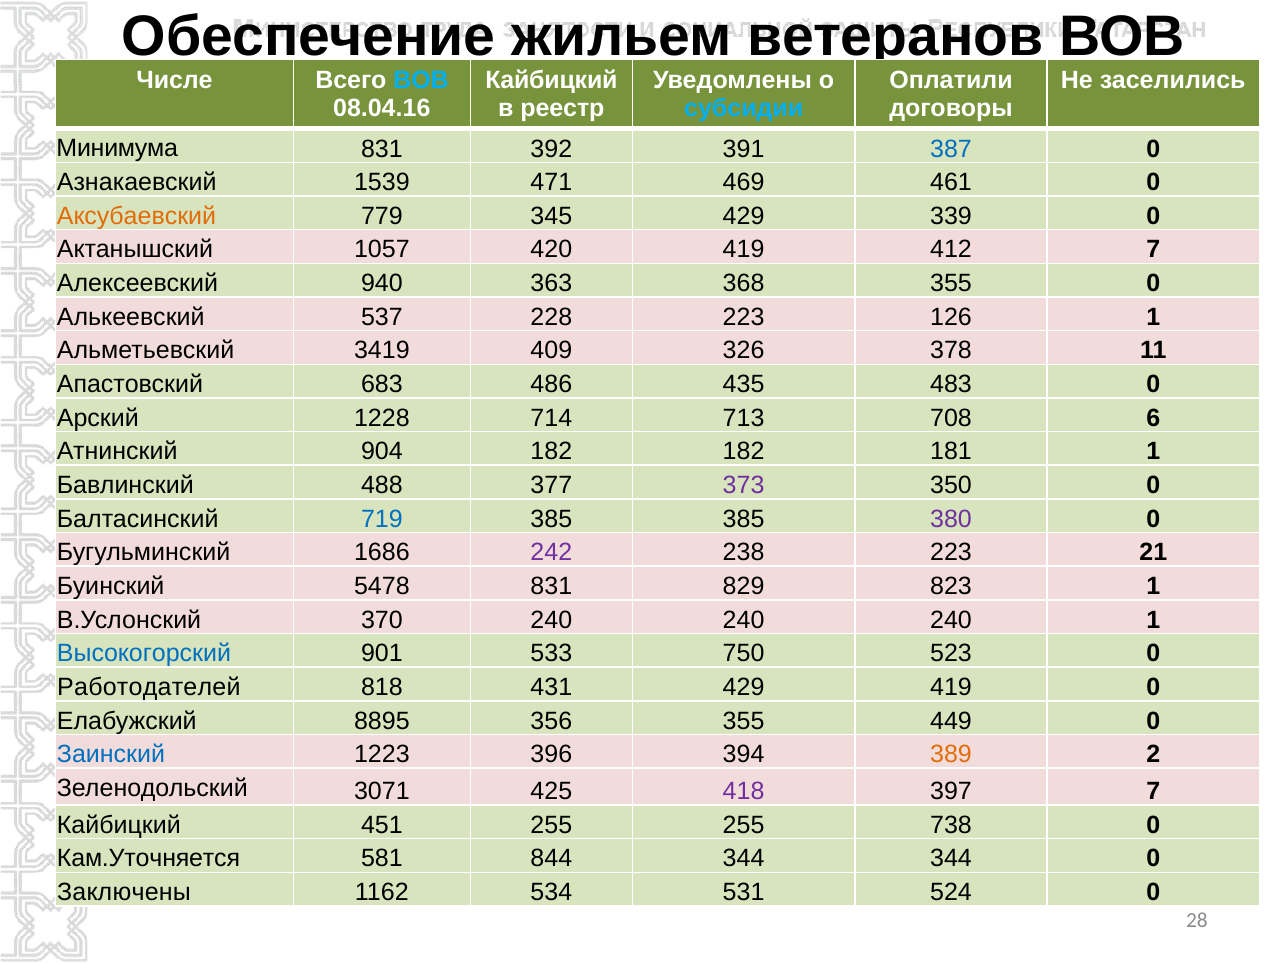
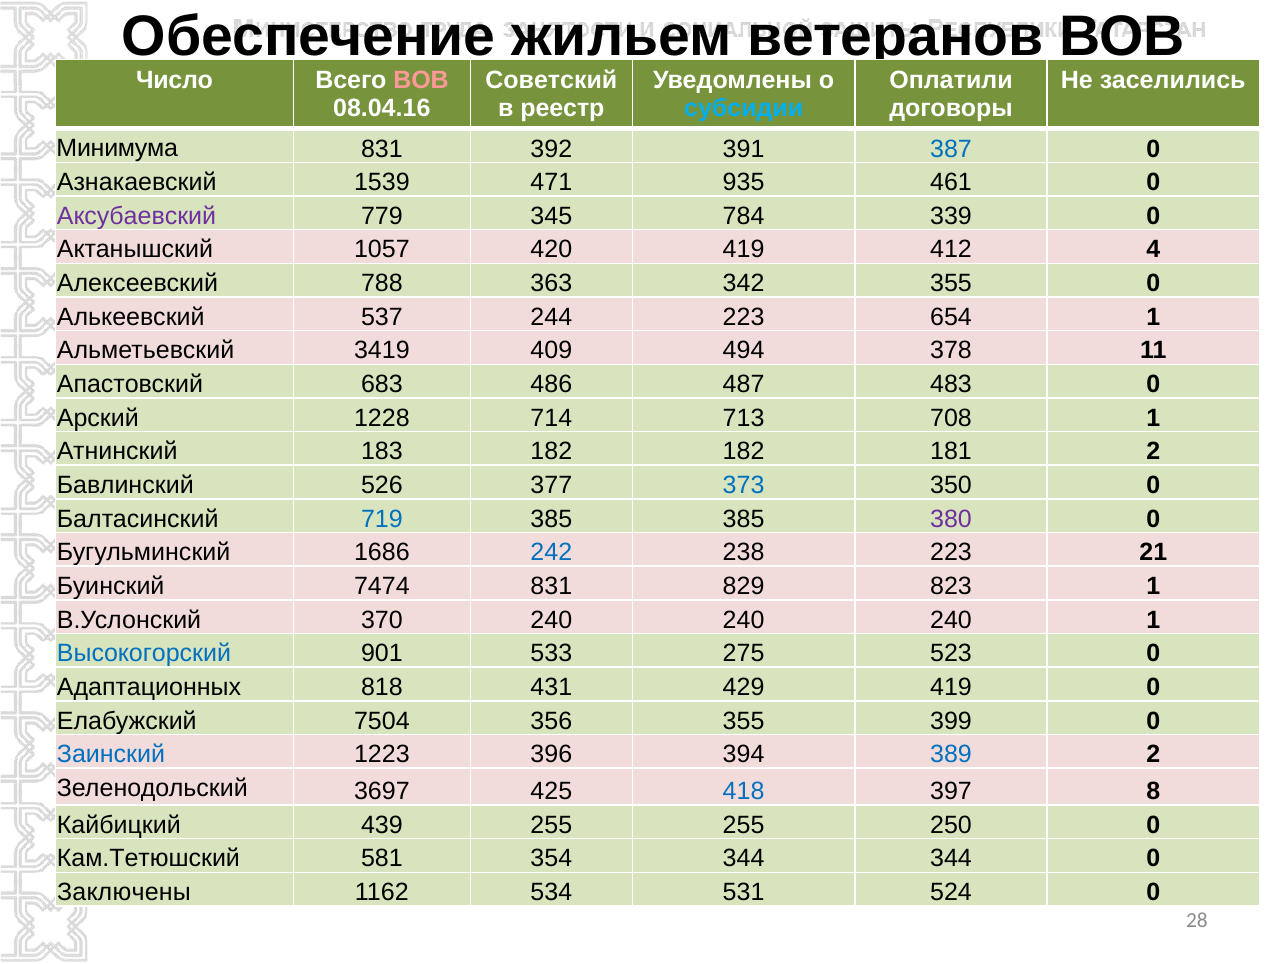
Числе: Числе -> Число (175, 81)
ВОВ colour: light blue -> pink (421, 81)
Кайбицкий: Кайбицкий -> Советский (551, 81)
469: 469 -> 935 (744, 182)
Аксубаевский colour: orange -> purple (137, 216)
345 429: 429 -> 784 (744, 216)
412 7: 7 -> 4 (1153, 250)
940: 940 -> 788 (382, 283)
368: 368 -> 342 (744, 283)
228: 228 -> 244 (551, 317)
126: 126 -> 654 (951, 317)
326: 326 -> 494 (744, 351)
435: 435 -> 487 (744, 384)
708 6: 6 -> 1 (1153, 418)
904: 904 -> 183 (382, 452)
181 1: 1 -> 2 (1153, 452)
488: 488 -> 526 (382, 485)
373 colour: purple -> blue (744, 485)
242 colour: purple -> blue (551, 552)
5478: 5478 -> 7474 (382, 586)
750: 750 -> 275 (744, 653)
Работодателей: Работодателей -> Адаптационных (149, 687)
8895: 8895 -> 7504 (382, 721)
449: 449 -> 399 (951, 721)
389 colour: orange -> blue (951, 754)
3071: 3071 -> 3697 (382, 791)
418 colour: purple -> blue (744, 791)
397 7: 7 -> 8 (1153, 791)
451: 451 -> 439 (382, 825)
738: 738 -> 250 (951, 825)
Кам.Уточняется: Кам.Уточняется -> Кам.Тетюшский (148, 858)
844: 844 -> 354 (551, 859)
